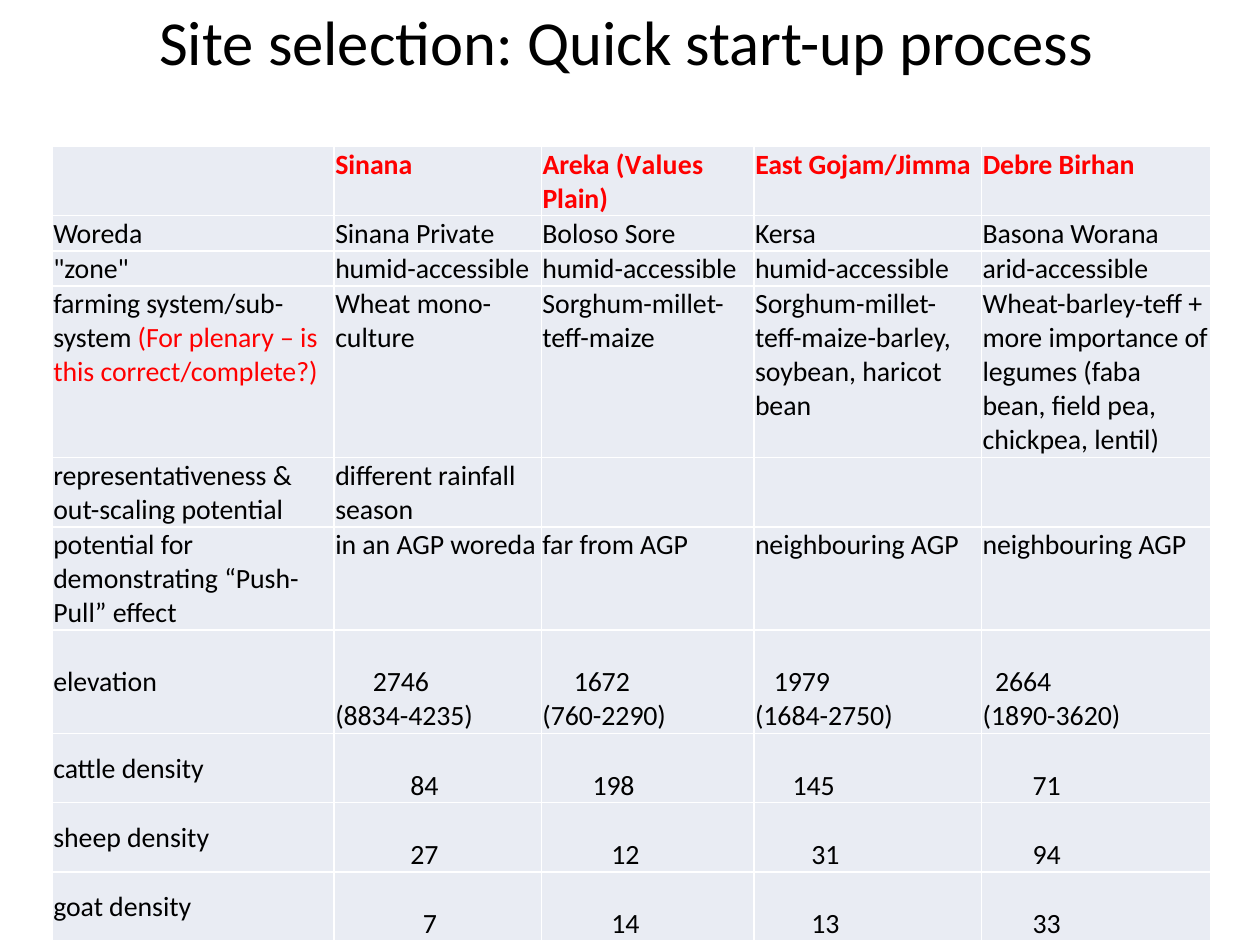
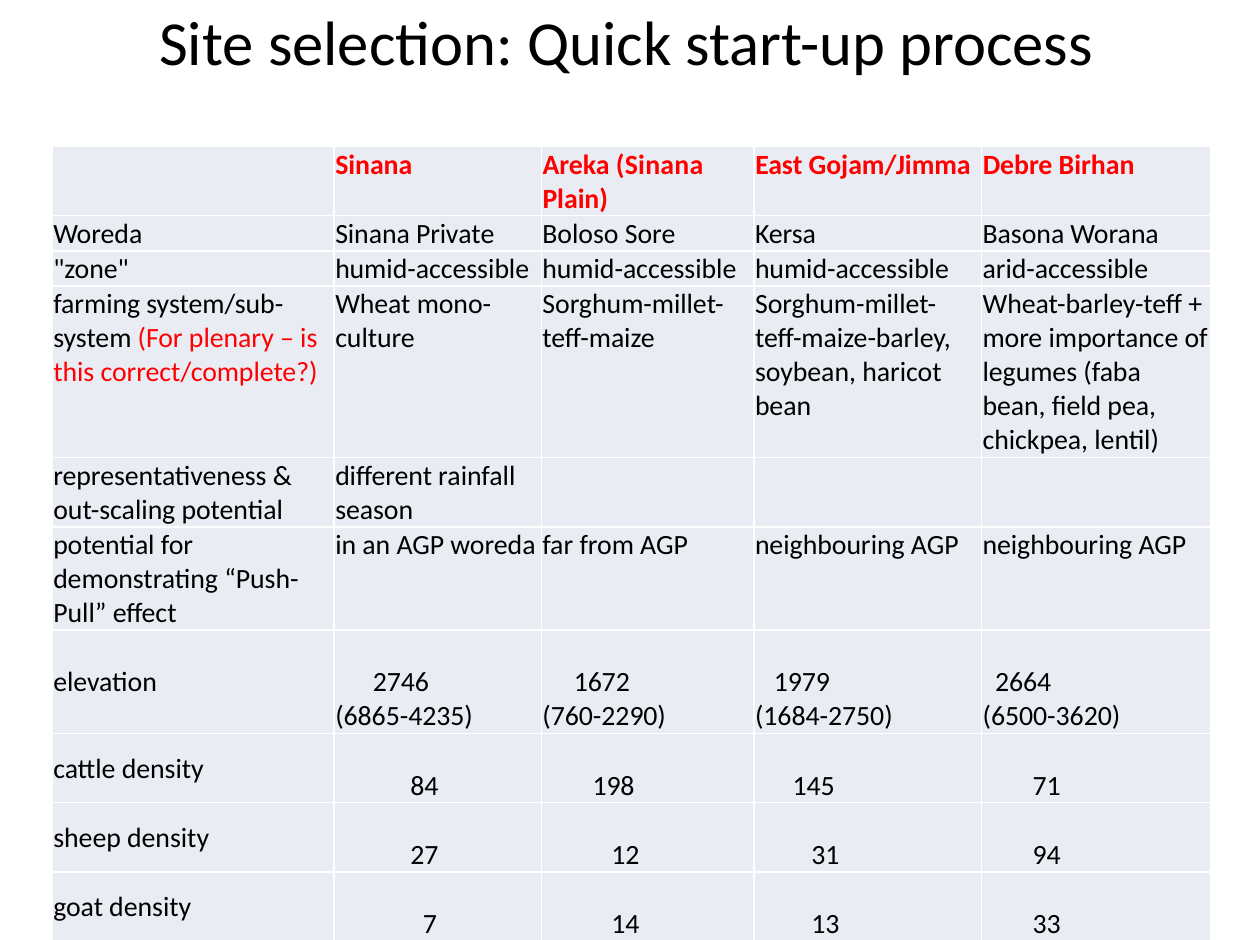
Areka Values: Values -> Sinana (660, 165)
8834-4235: 8834-4235 -> 6865-4235 (404, 717)
1890-3620: 1890-3620 -> 6500-3620 (1051, 717)
